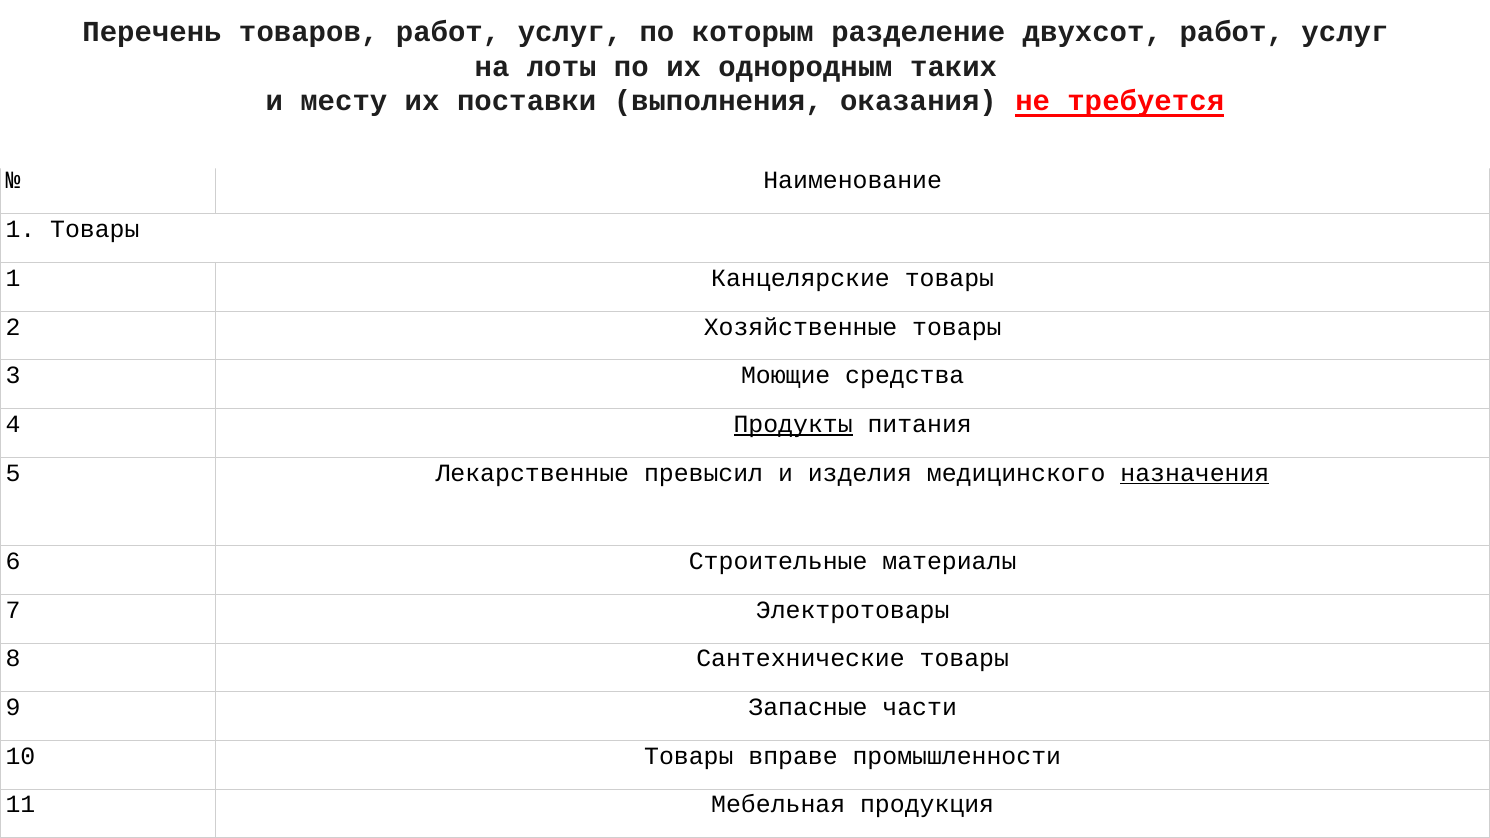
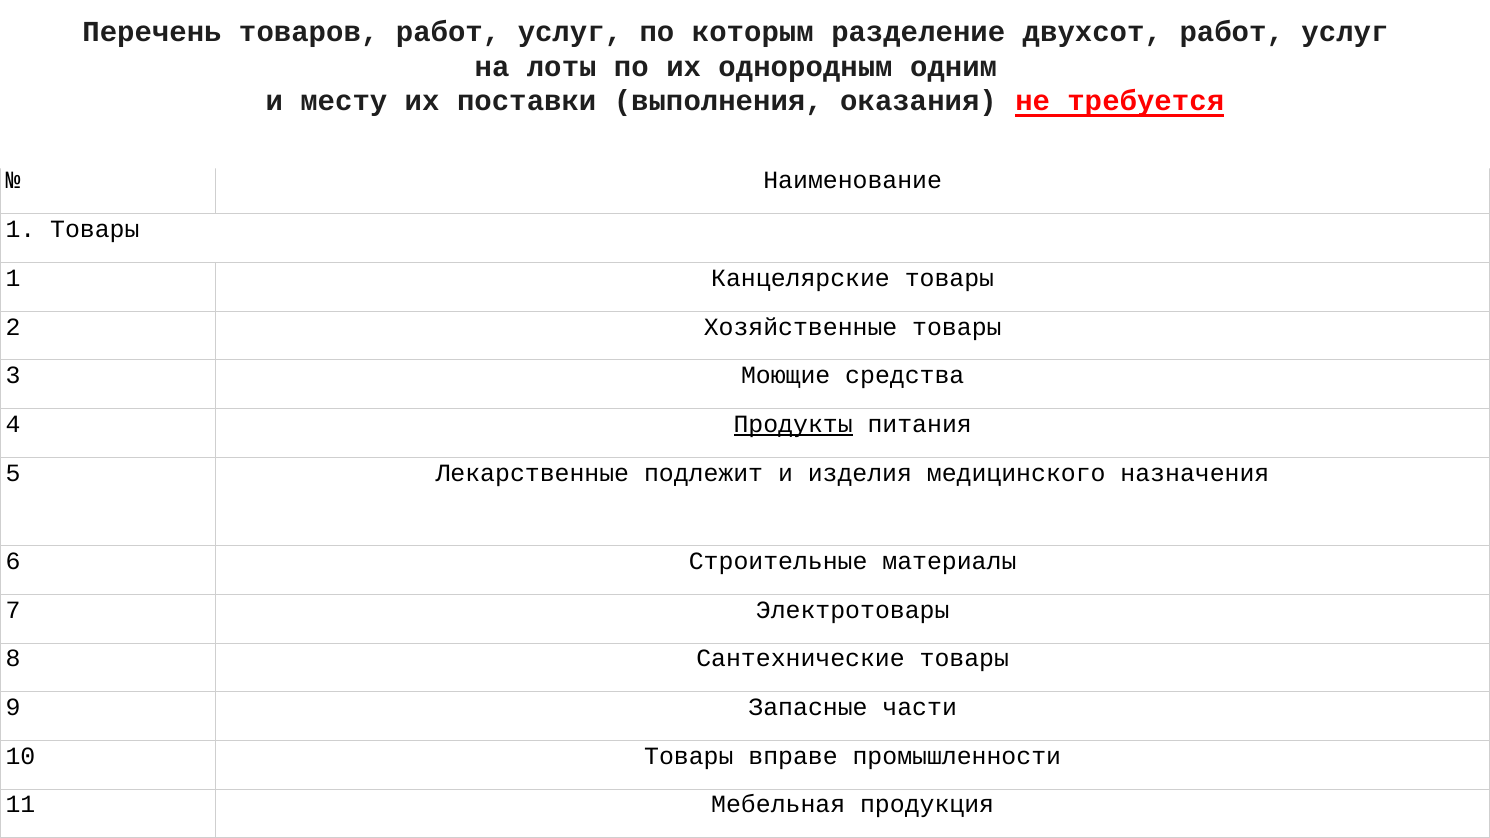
таких: таких -> одним (954, 67)
превысил: превысил -> подлежит (704, 473)
назначения underline: present -> none (1195, 473)
